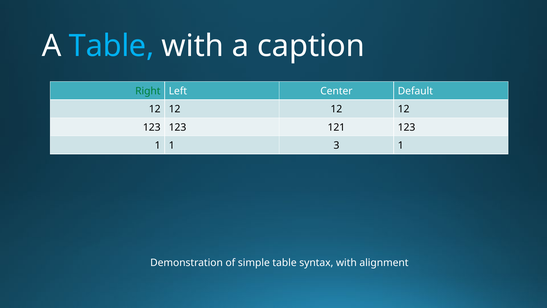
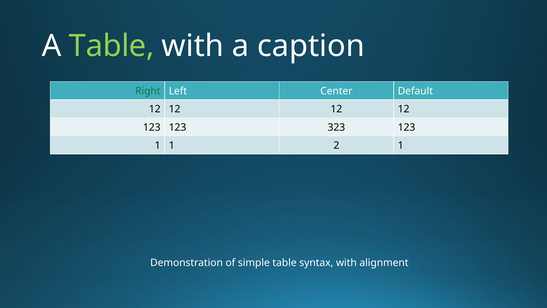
Table colour: light blue -> light green (112, 46)
121: 121 -> 323 (336, 127)
3: 3 -> 2 (336, 145)
